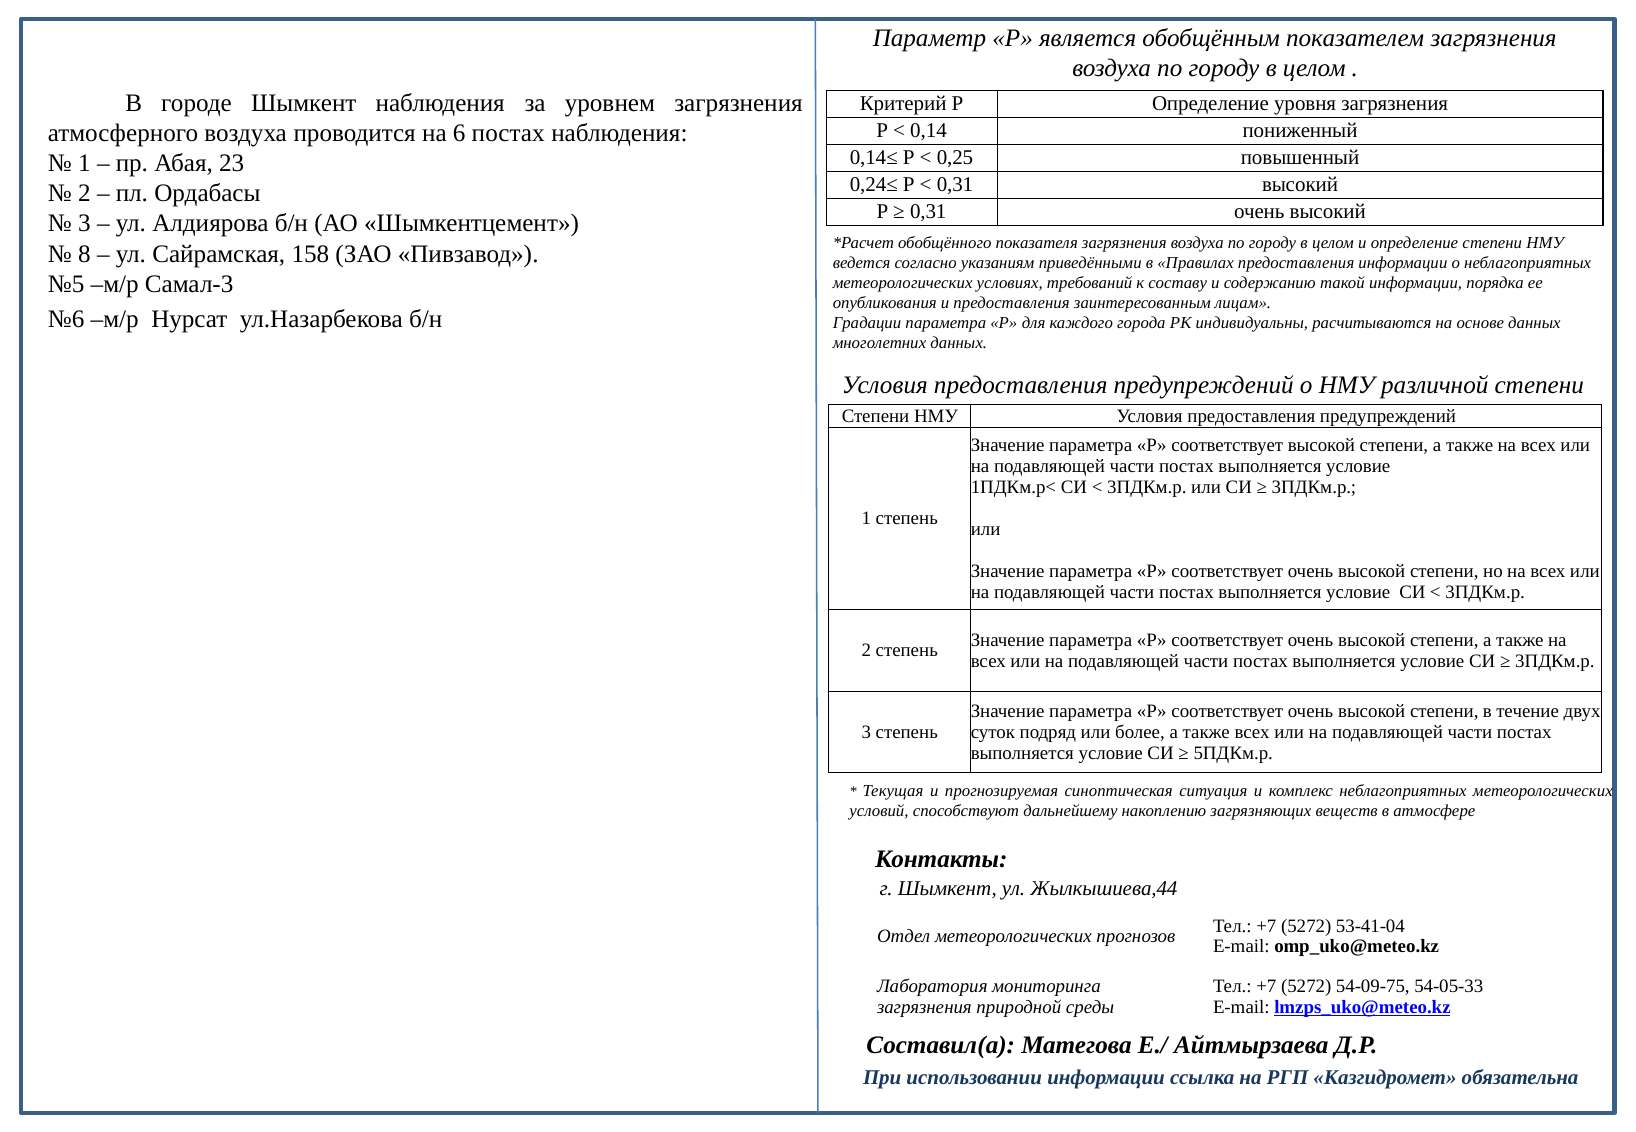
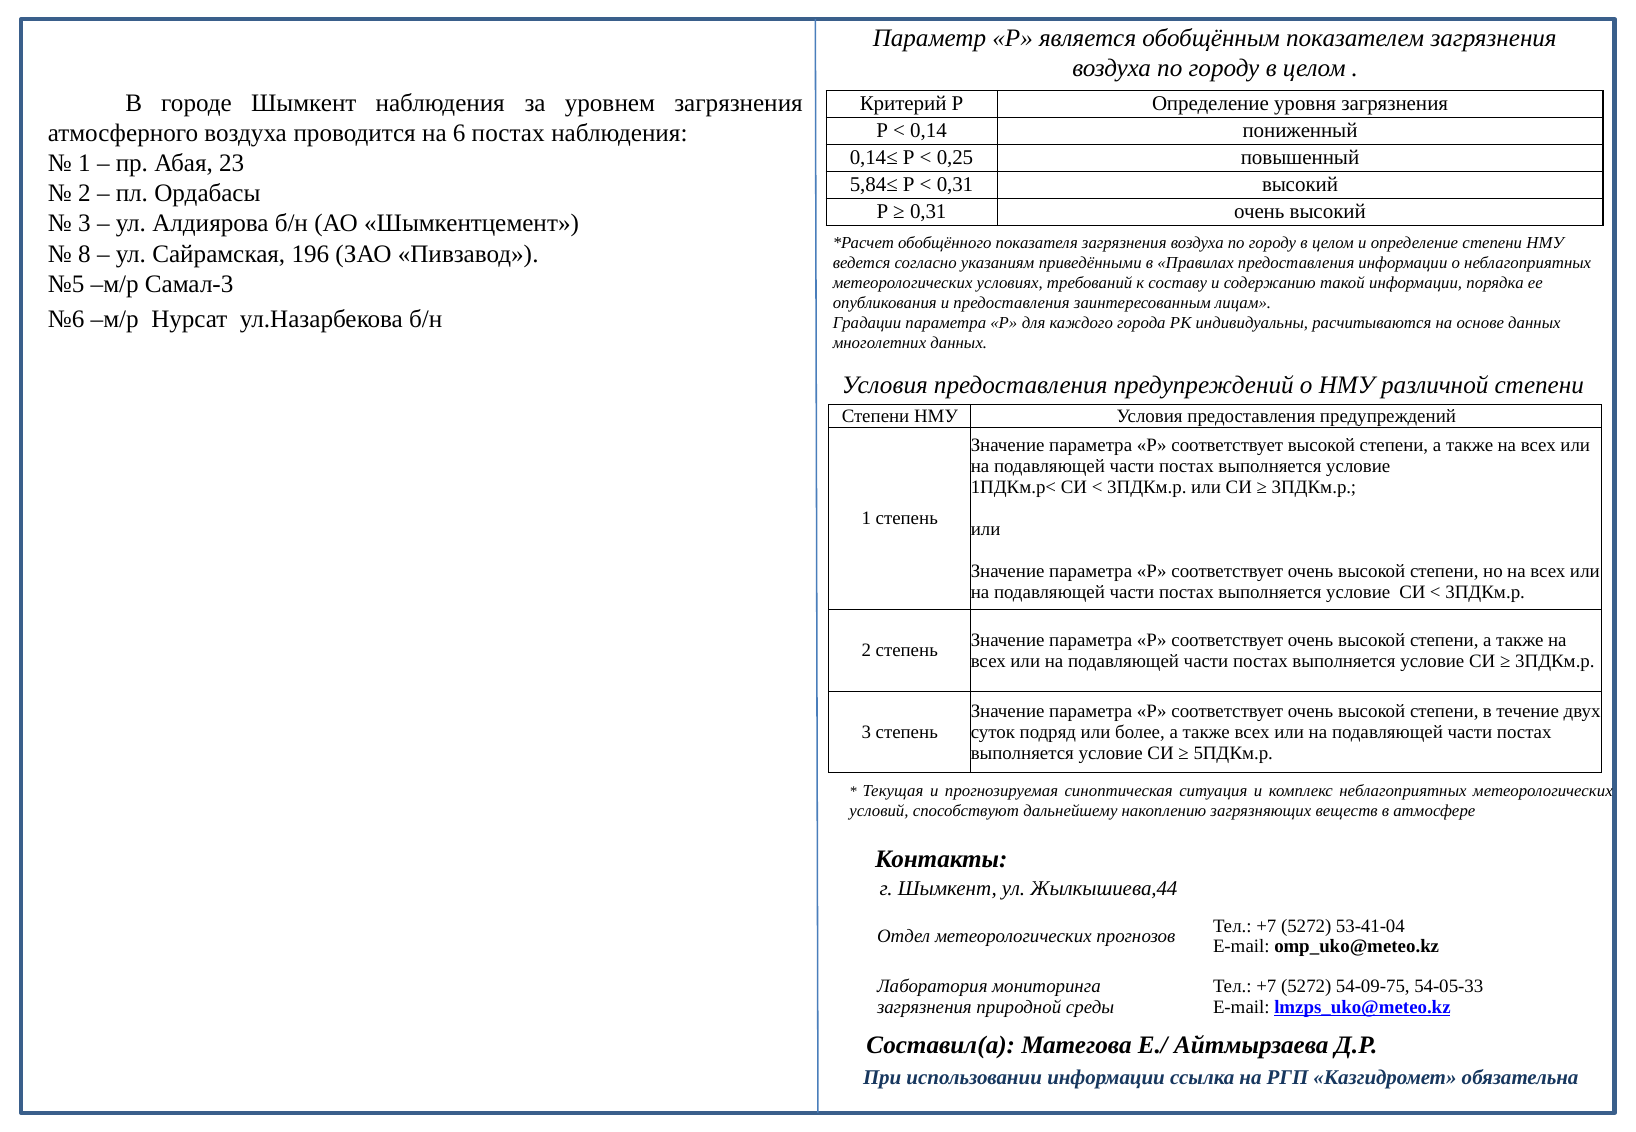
0,24≤: 0,24≤ -> 5,84≤ (874, 185)
158: 158 -> 196 (310, 254)
